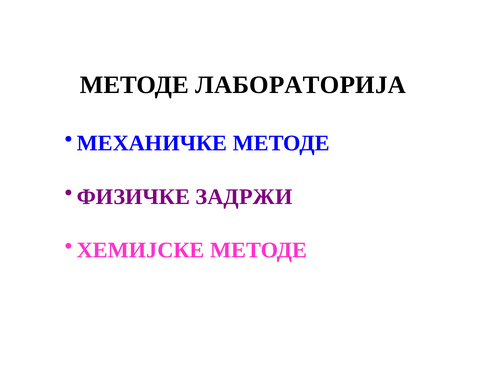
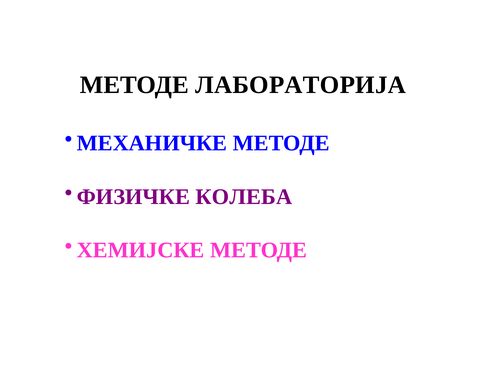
ЗАДРЖИ: ЗАДРЖИ -> КОЛЕБА (244, 197)
